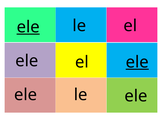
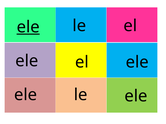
ele underline: present -> none (137, 62)
